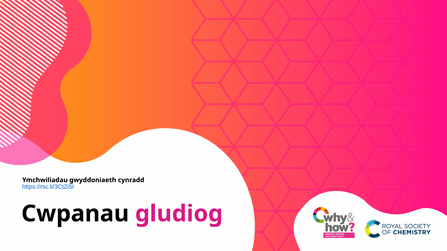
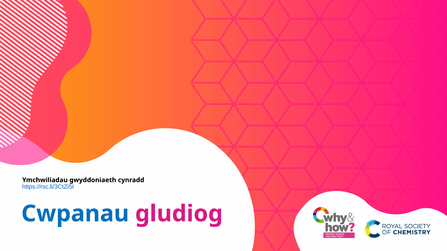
Cwpanau colour: black -> blue (75, 214)
